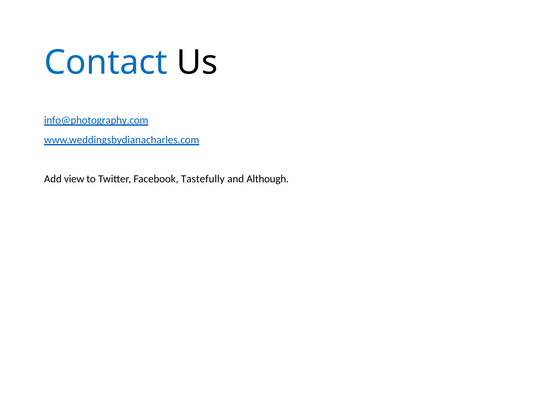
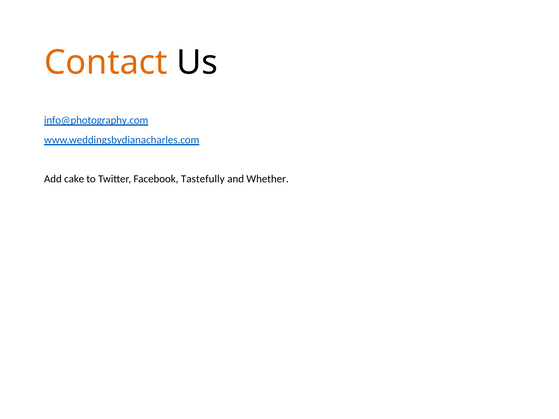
Contact colour: blue -> orange (106, 63)
view: view -> cake (74, 179)
Although: Although -> Whether (268, 179)
